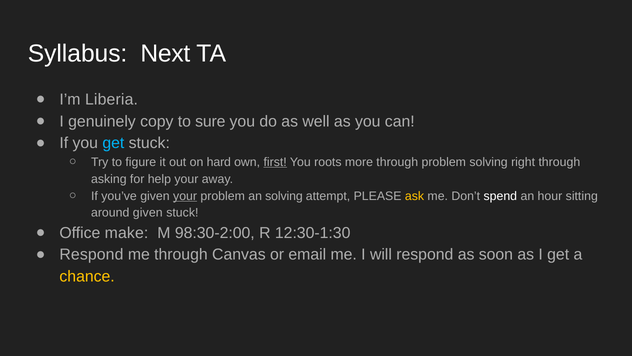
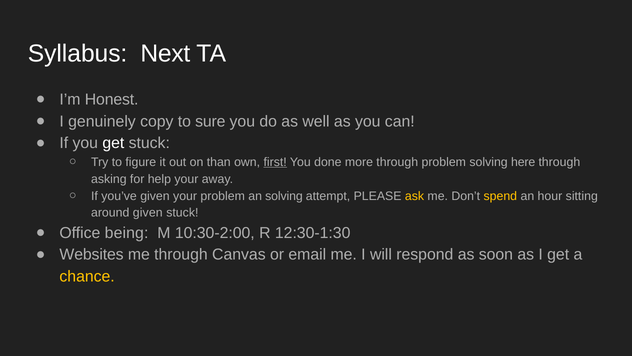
Liberia: Liberia -> Honest (112, 99)
get colour: light blue -> white (113, 143)
hard: hard -> than (219, 162)
roots: roots -> done (328, 162)
right: right -> here (523, 162)
your underline: present -> none (185, 196)
spend colour: white -> yellow (500, 196)
make: make -> being (127, 233)
98:30-2:00: 98:30-2:00 -> 10:30-2:00 (215, 233)
Respond: Respond -> Websites (92, 254)
